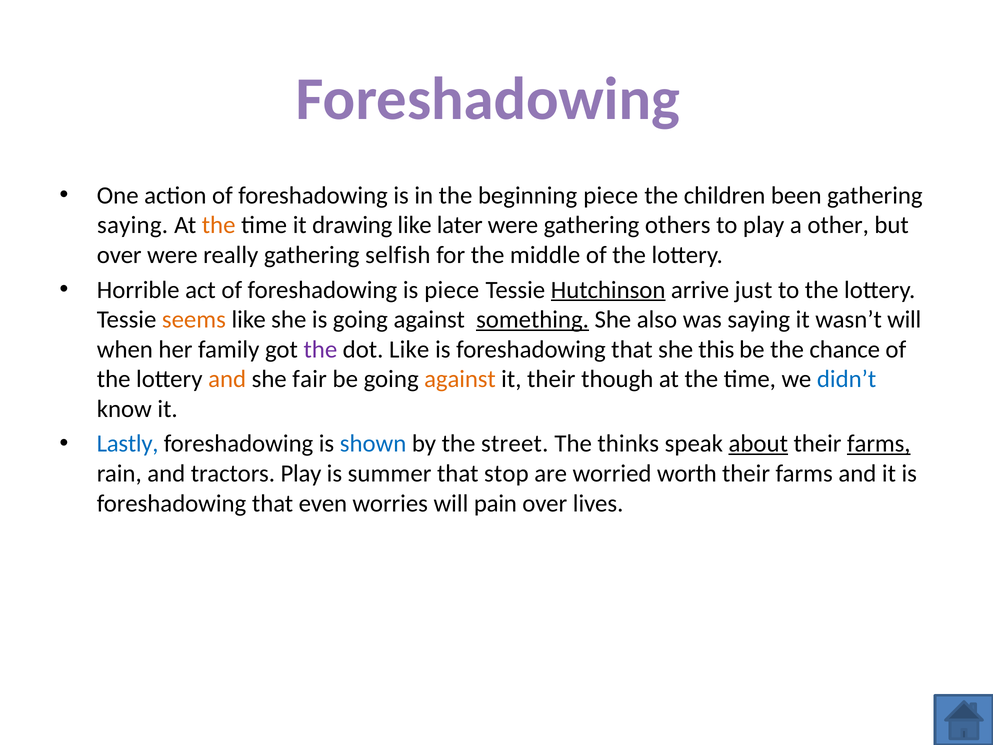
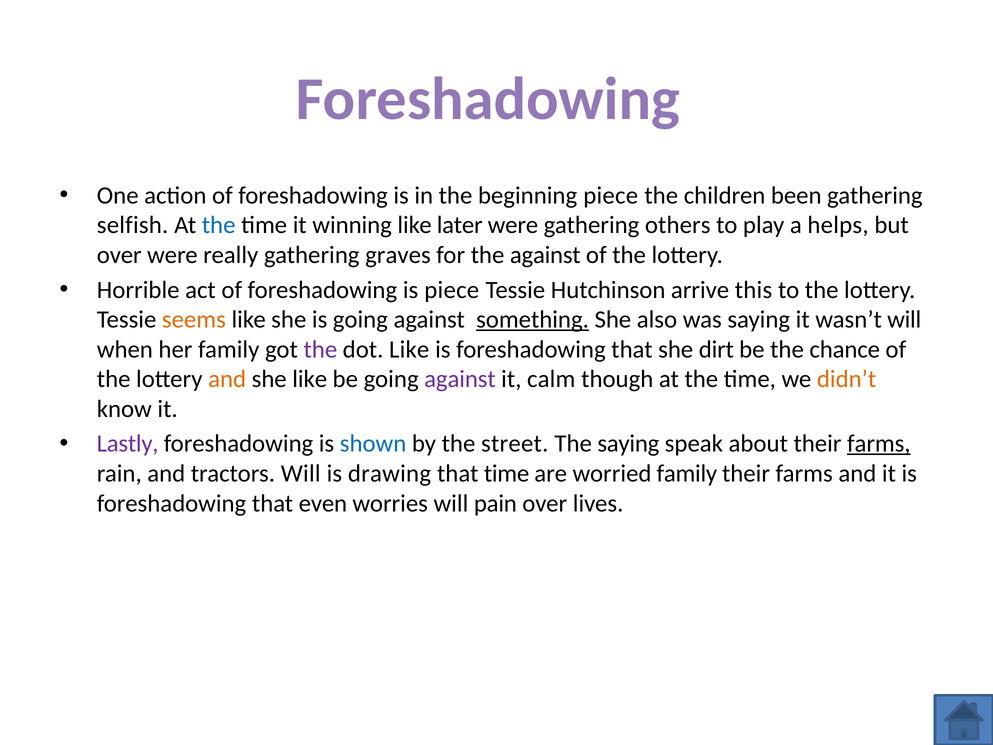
saying: saying -> selfish (133, 225)
the colour: orange -> blue (219, 225)
drawing: drawing -> winning (352, 225)
other: other -> helps (838, 225)
selfish: selfish -> graves (398, 255)
the middle: middle -> against (545, 255)
Hutchinson underline: present -> none (608, 290)
just: just -> this (753, 290)
this: this -> dirt (716, 349)
she fair: fair -> like (310, 379)
against colour: orange -> purple (460, 379)
it their: their -> calm (551, 379)
didn’t colour: blue -> orange (847, 379)
Lastly colour: blue -> purple (128, 444)
The thinks: thinks -> saying (628, 444)
about underline: present -> none (758, 444)
tractors Play: Play -> Will (301, 473)
summer: summer -> drawing (389, 473)
that stop: stop -> time (507, 473)
worried worth: worth -> family (687, 473)
